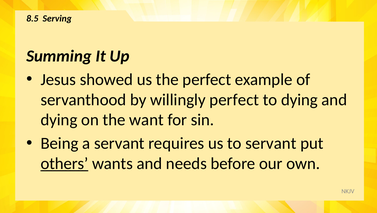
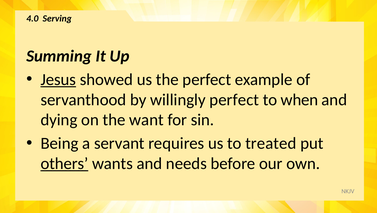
8.5: 8.5 -> 4.0 (32, 18)
Jesus underline: none -> present (58, 79)
to dying: dying -> when (299, 100)
to servant: servant -> treated (271, 143)
